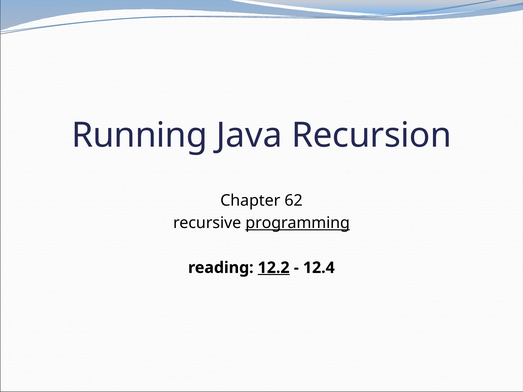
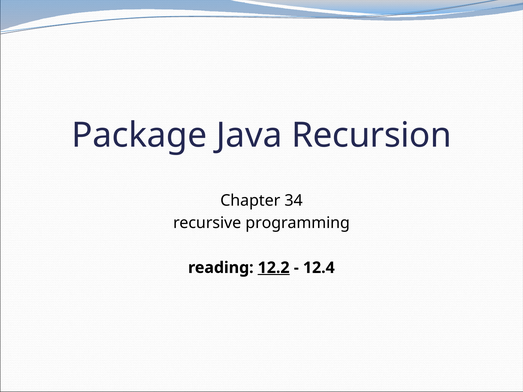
Running: Running -> Package (139, 135)
62: 62 -> 34 (294, 201)
programming underline: present -> none (298, 223)
